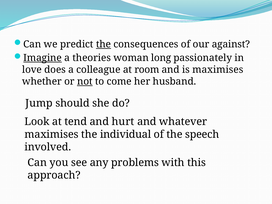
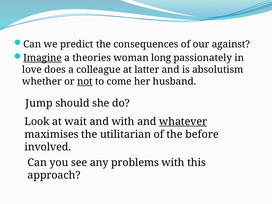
the underline: present -> none (103, 44)
room: room -> latter (147, 70)
is maximises: maximises -> absolutism (218, 70)
tend: tend -> wait (76, 122)
and hurt: hurt -> with (123, 122)
whatever underline: none -> present (183, 122)
individual: individual -> utilitarian (126, 134)
speech: speech -> before (202, 134)
